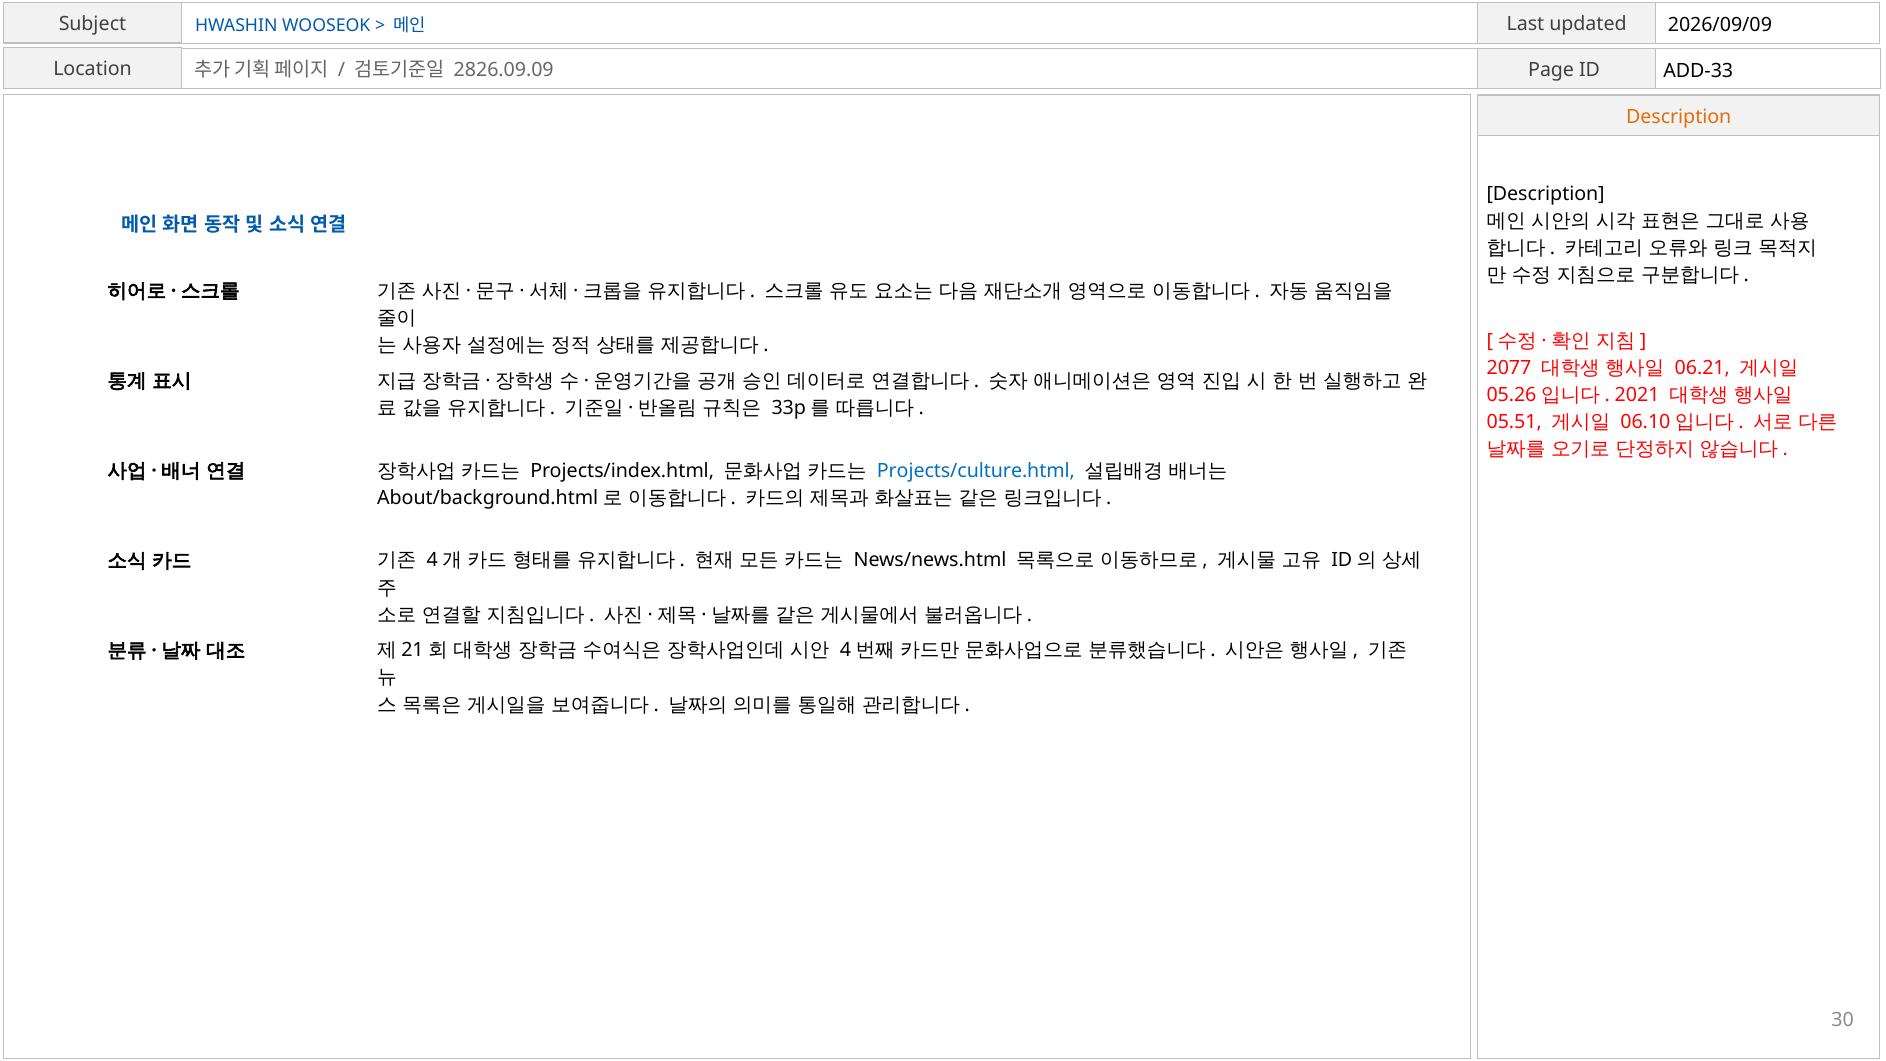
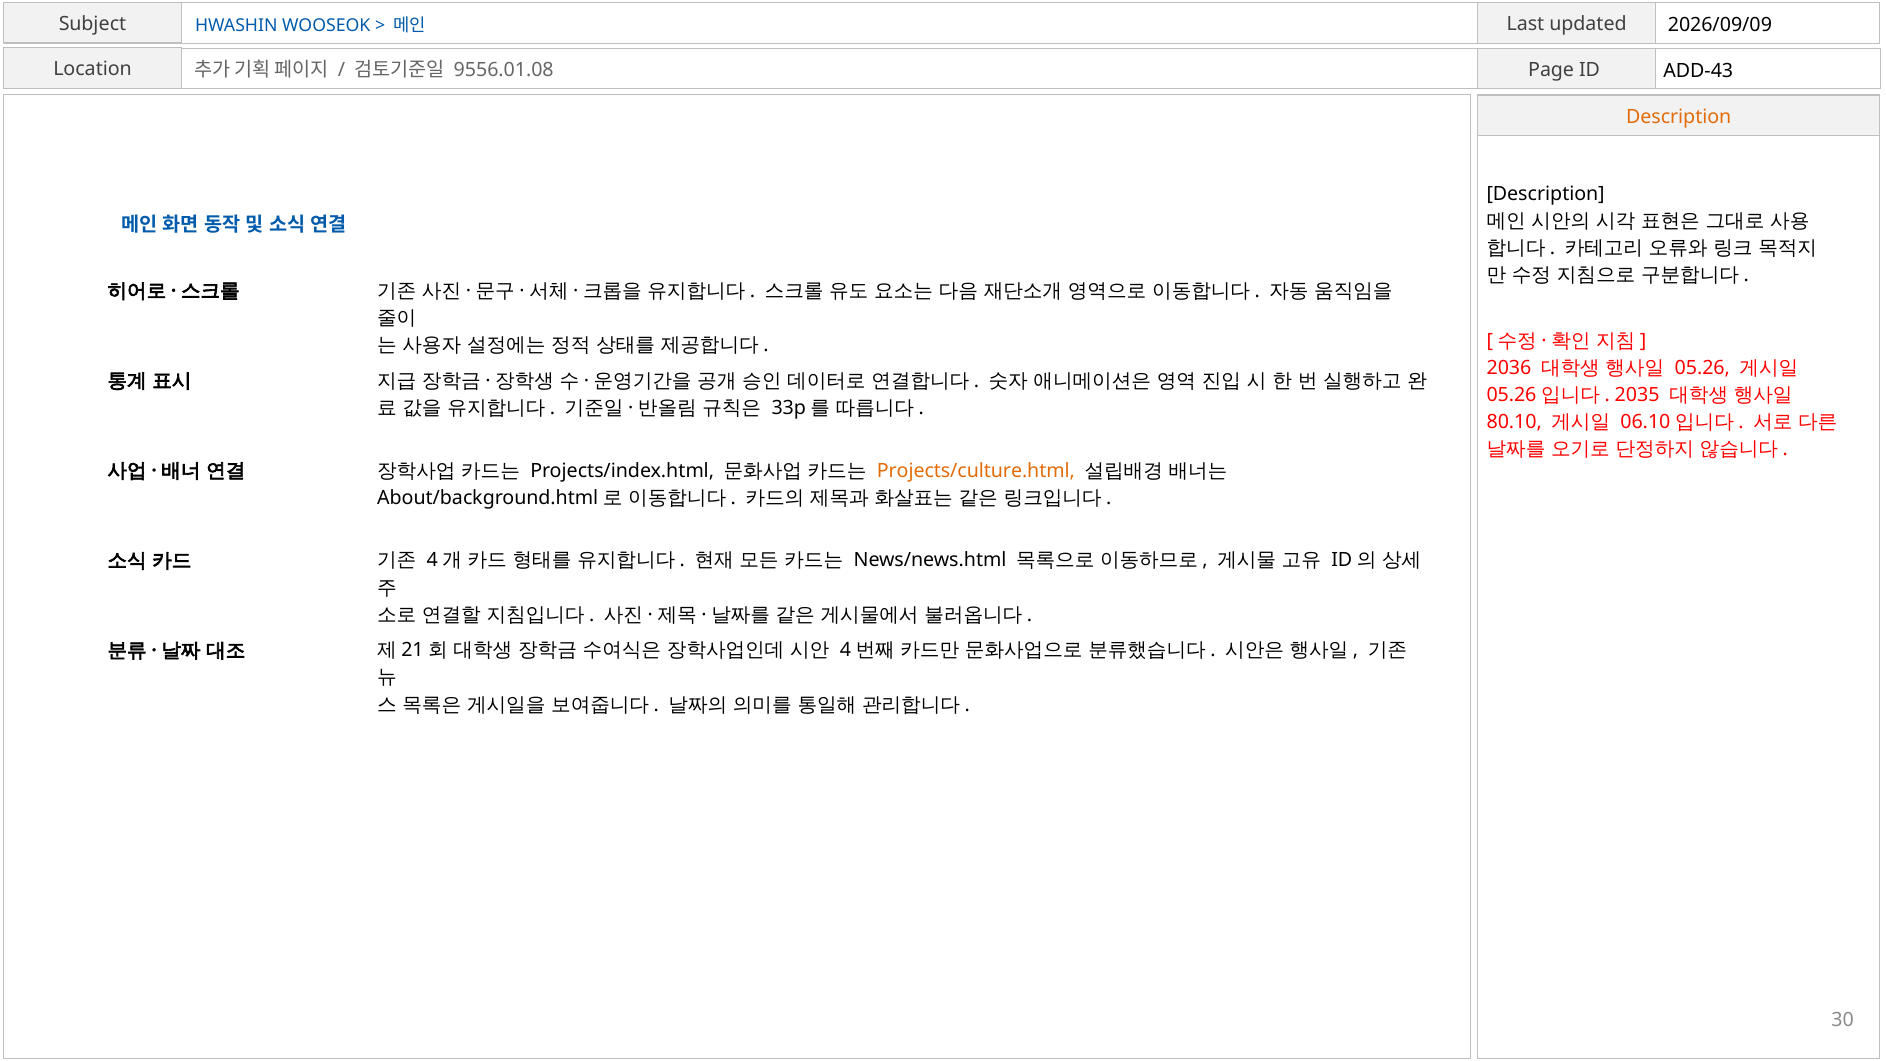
2826.09.09: 2826.09.09 -> 9556.01.08 (504, 70)
ADD-33: ADD-33 -> ADD-43 (1698, 71)
2077: 2077 -> 2036 (1509, 368)
06.21: 06.21 -> 05.26 (1702, 368)
2021: 2021 -> 2035 (1637, 395)
05.51: 05.51 -> 80.10 (1514, 422)
Projects/culture.html colour: blue -> orange (976, 470)
